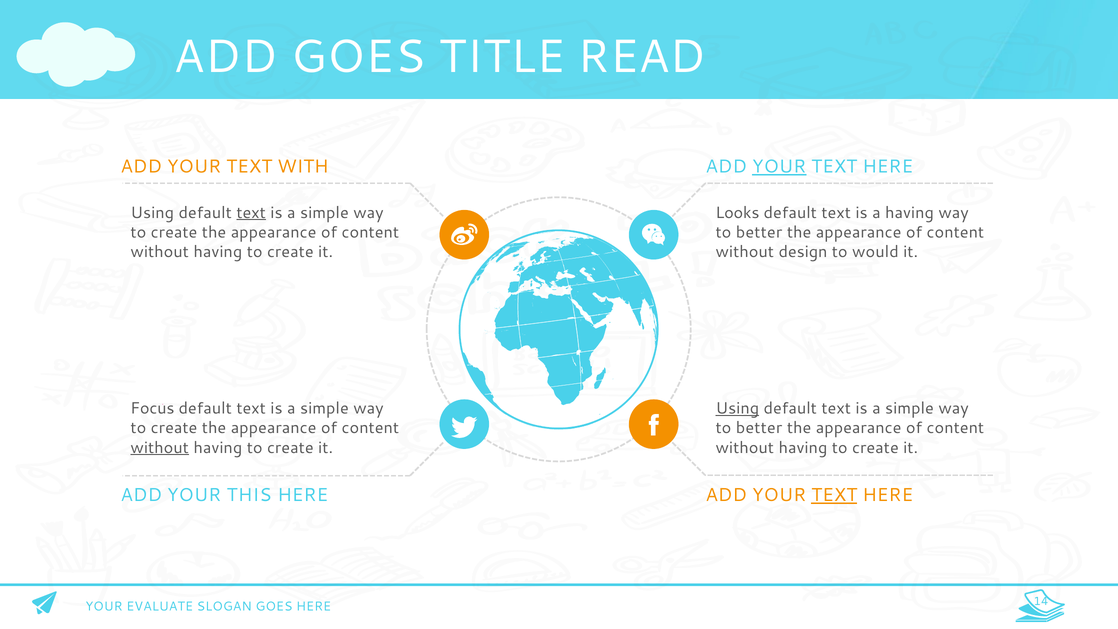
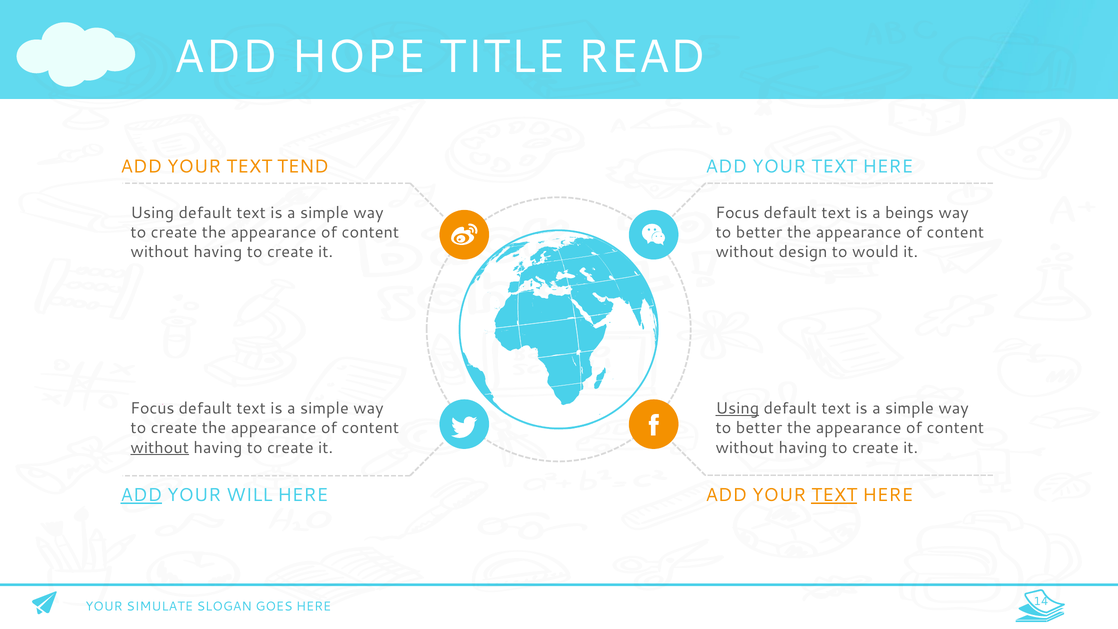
ADD GOES: GOES -> HOPE (358, 57)
WITH: WITH -> TEND (303, 167)
YOUR underline: present -> none (779, 167)
text underline: present -> none (251, 213)
Looks: Looks -> Focus (737, 213)
a having: having -> beings (910, 213)
ADD underline: none -> present (141, 495)
THIS: THIS -> WILL (249, 495)
EVALUATE: EVALUATE -> SIMULATE (160, 606)
